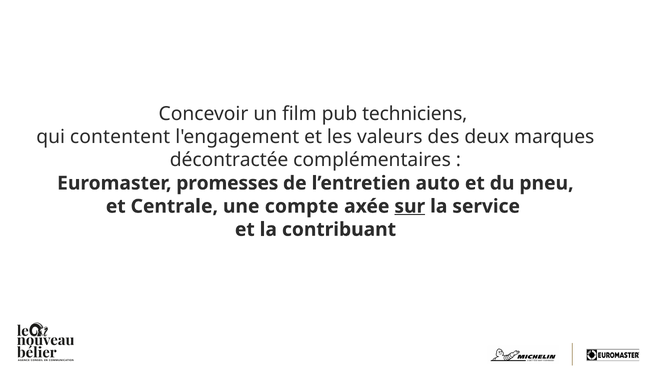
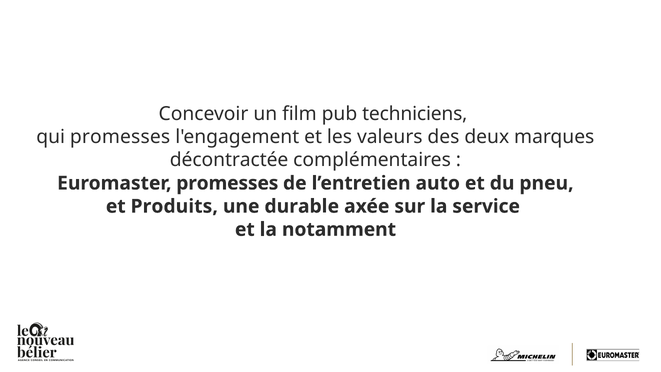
qui contentent: contentent -> promesses (120, 137)
Centrale: Centrale -> Produits (174, 206)
compte: compte -> durable (302, 206)
sur underline: present -> none (410, 206)
contribuant: contribuant -> notamment (339, 229)
